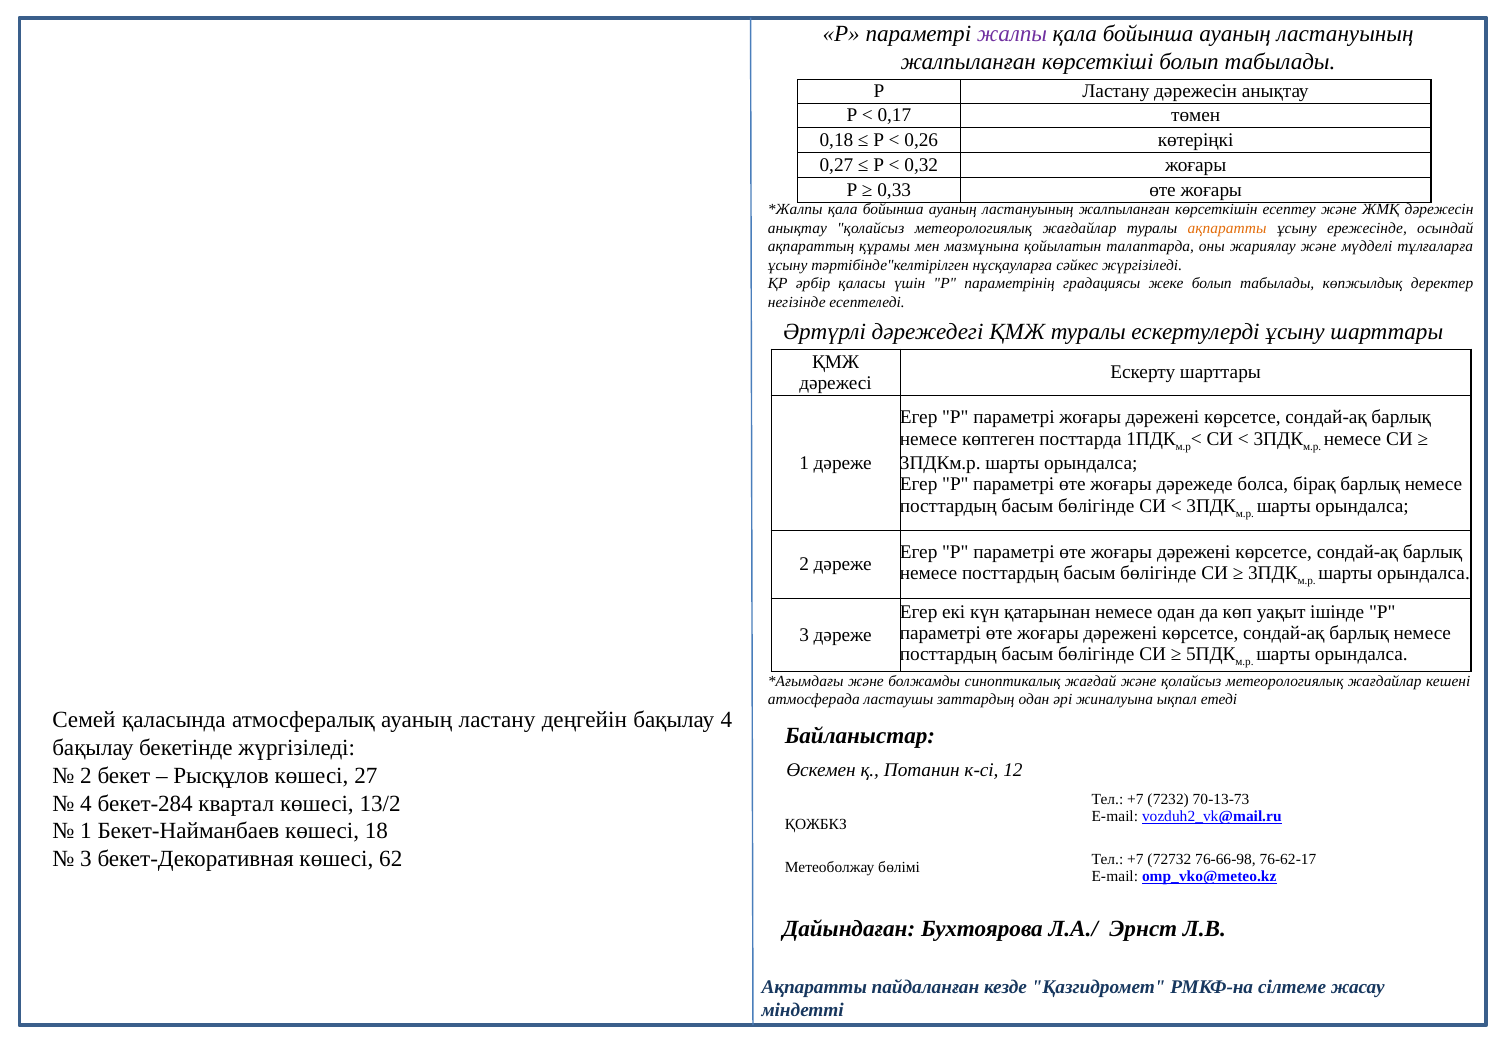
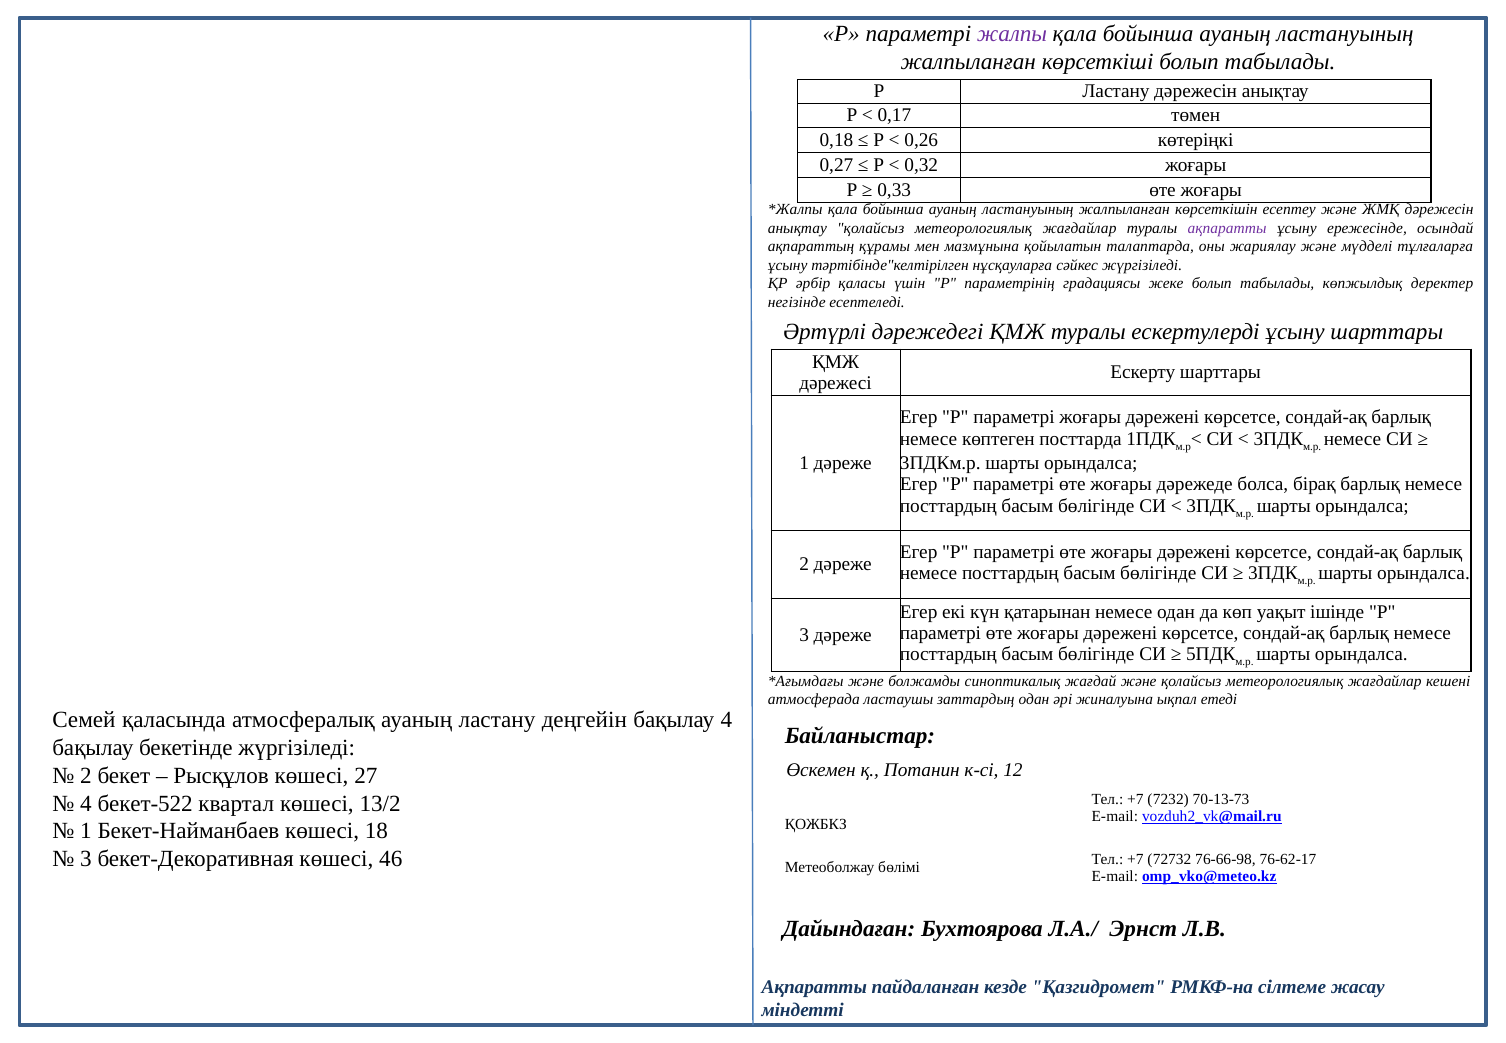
ақпаратты colour: orange -> purple (1227, 228)
бекет-284: бекет-284 -> бекет-522 (145, 803)
62: 62 -> 46 (391, 859)
